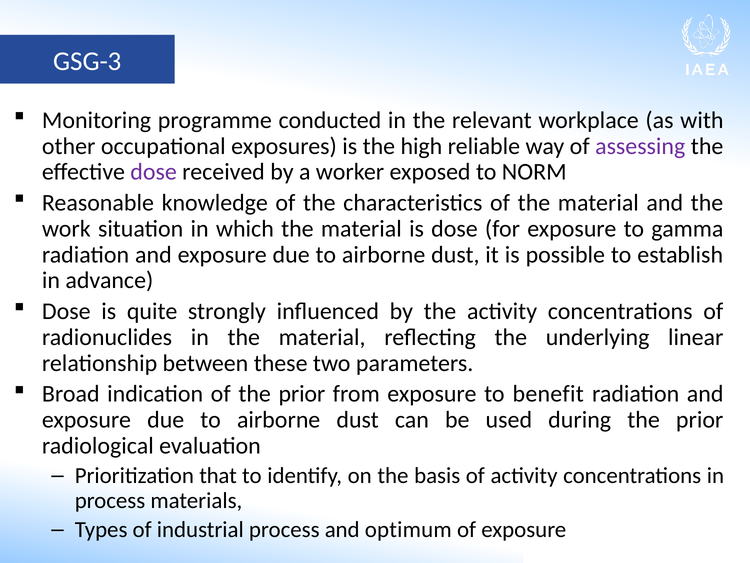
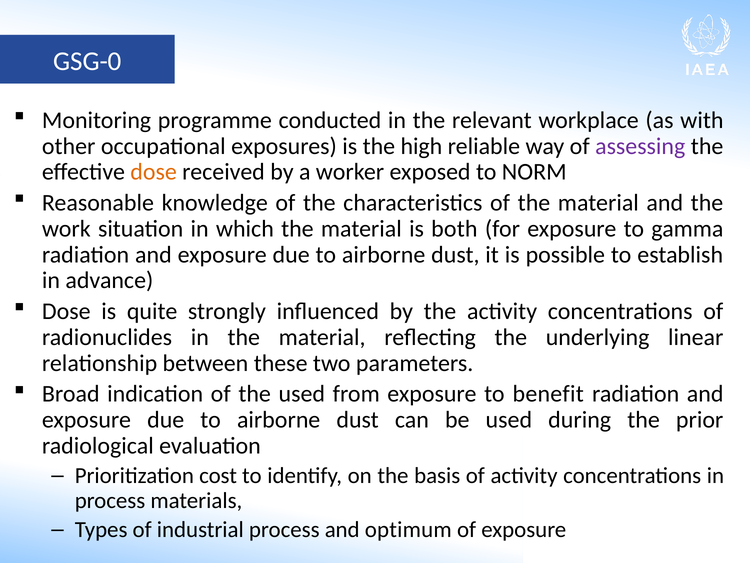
GSG-3: GSG-3 -> GSG-0 (87, 61)
dose colour: purple -> orange (154, 172)
is dose: dose -> both (454, 229)
of the prior: prior -> used (302, 394)
that: that -> cost (218, 475)
